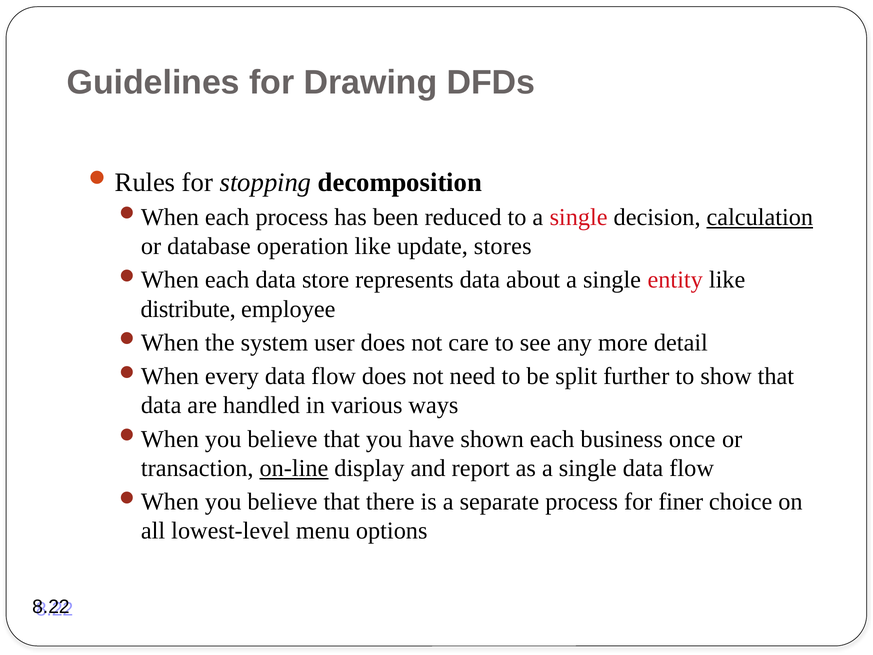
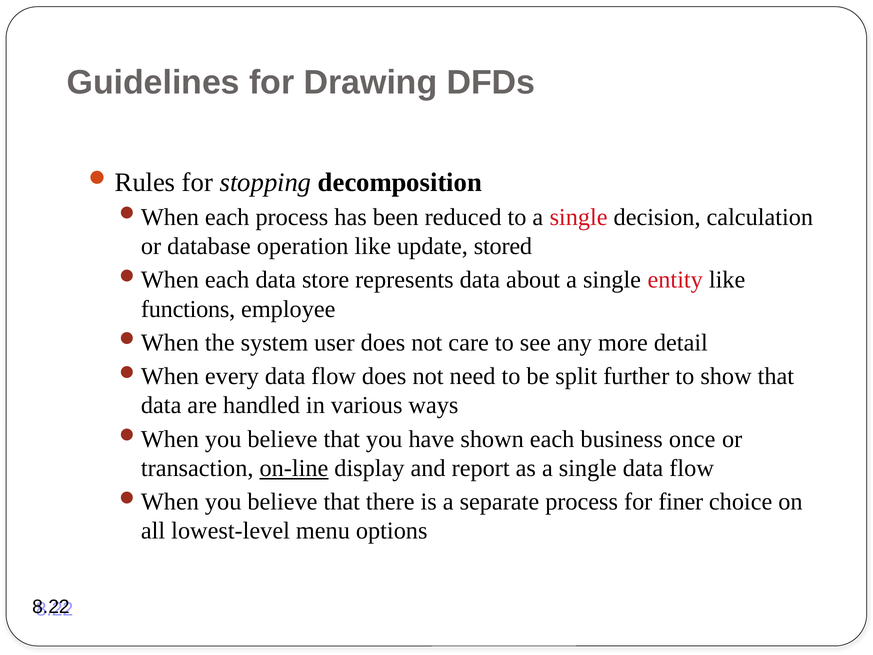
calculation underline: present -> none (760, 217)
stores: stores -> stored (503, 246)
distribute: distribute -> functions (188, 309)
